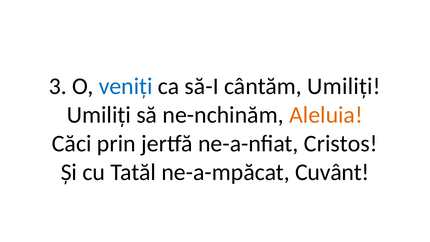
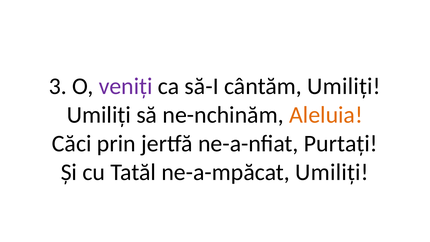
veniți colour: blue -> purple (126, 86)
Cristos: Cristos -> Purtați (341, 143)
ne-a-mpăcat Cuvânt: Cuvânt -> Umiliți (332, 172)
